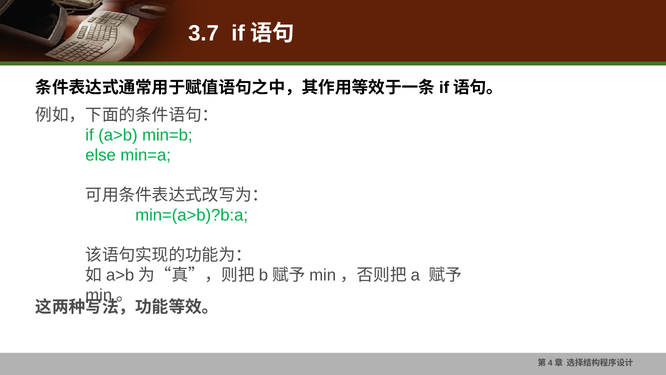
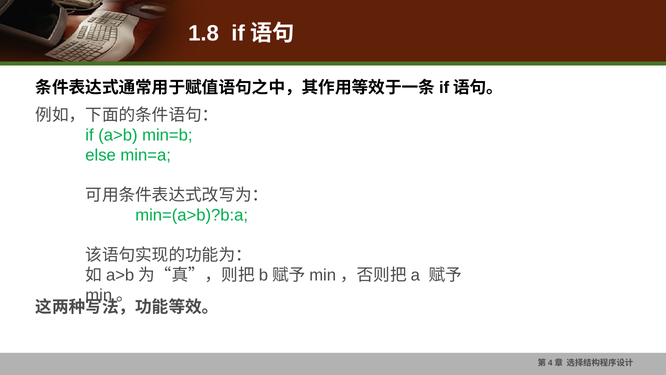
3.7: 3.7 -> 1.8 (204, 34)
